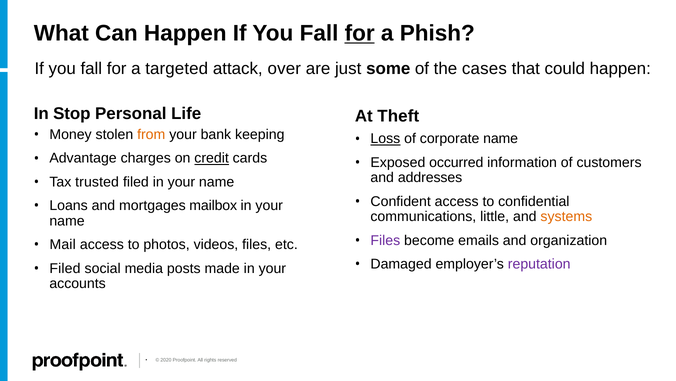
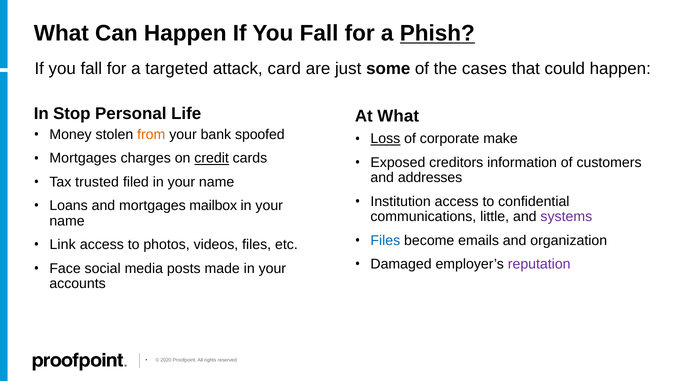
for underline: present -> none (360, 33)
Phish underline: none -> present (437, 33)
over: over -> card (284, 69)
At Theft: Theft -> What (398, 116)
keeping: keeping -> spoofed (260, 134)
corporate name: name -> make (501, 139)
Advantage: Advantage -> Mortgages (83, 158)
occurred: occurred -> creditors (456, 162)
Confident: Confident -> Institution (401, 201)
systems colour: orange -> purple (566, 216)
Files colour: purple -> blue (385, 240)
Mail: Mail -> Link (63, 244)
Filed: Filed -> Face (65, 268)
